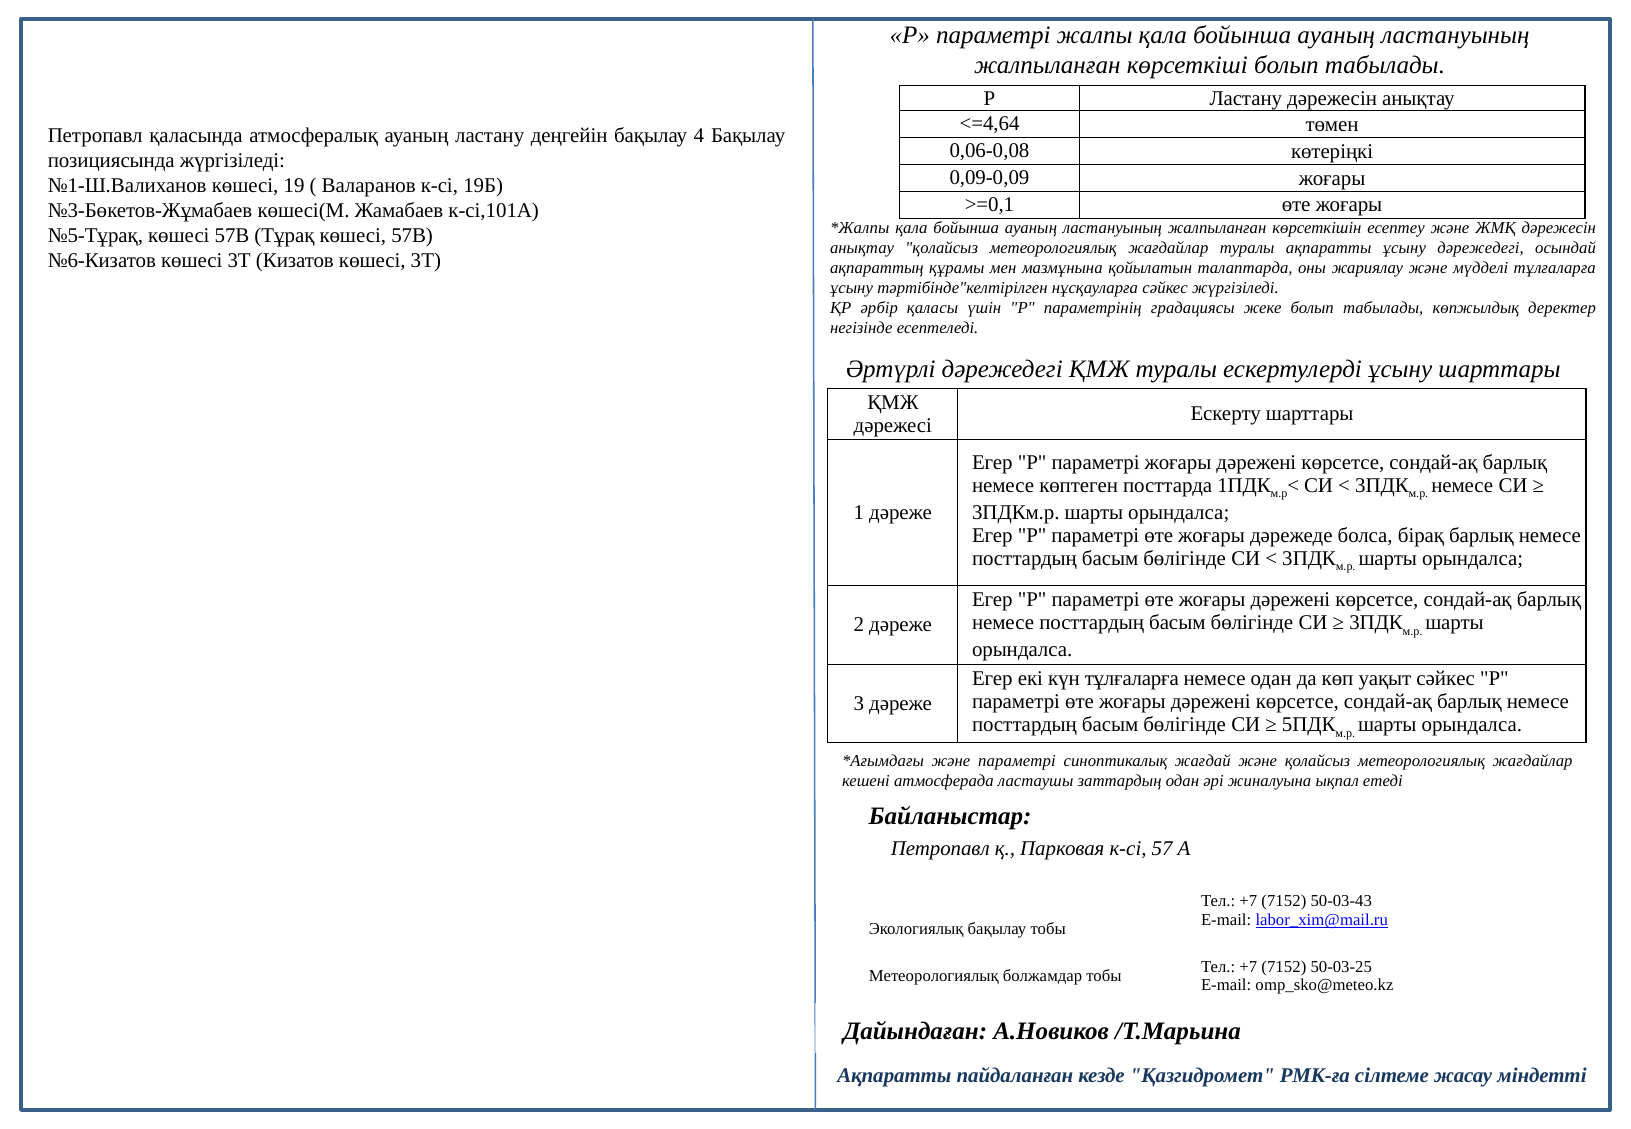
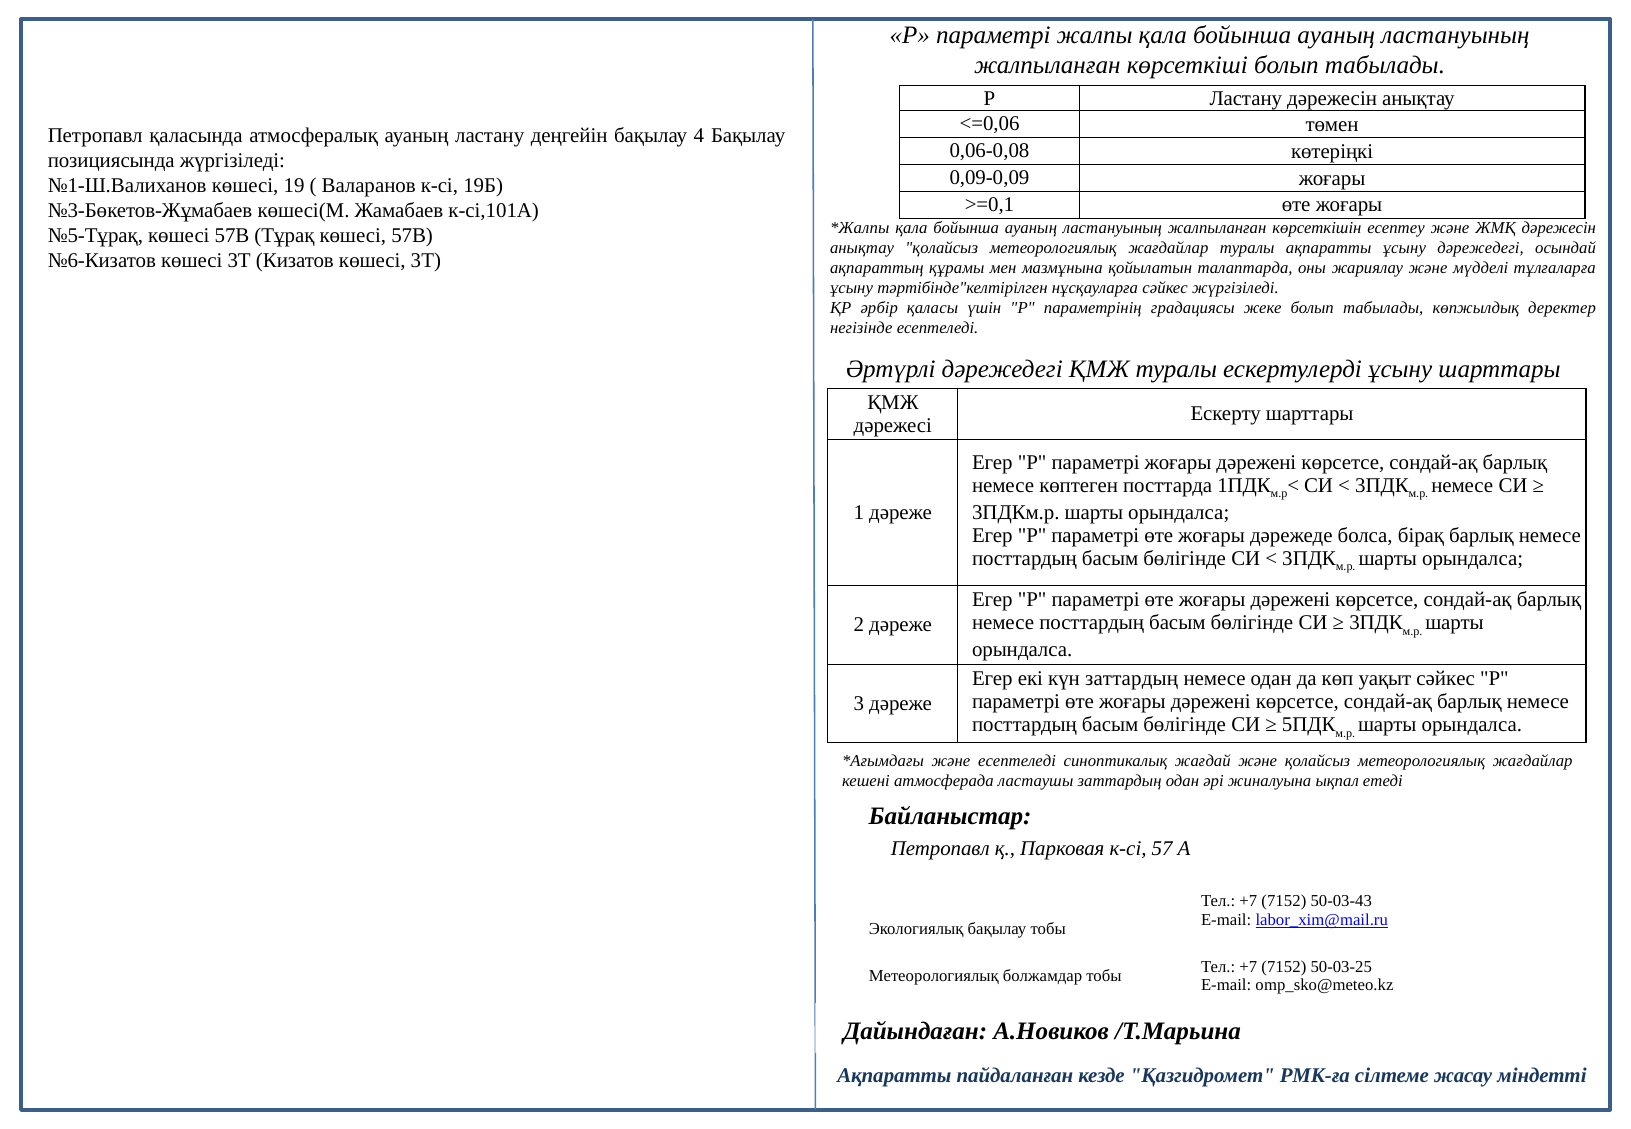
<=4,64: <=4,64 -> <=0,06 (990, 124)
күн тұлғаларға: тұлғаларға -> заттардың (1132, 679)
және параметрі: параметрі -> есептеледі (1017, 761)
